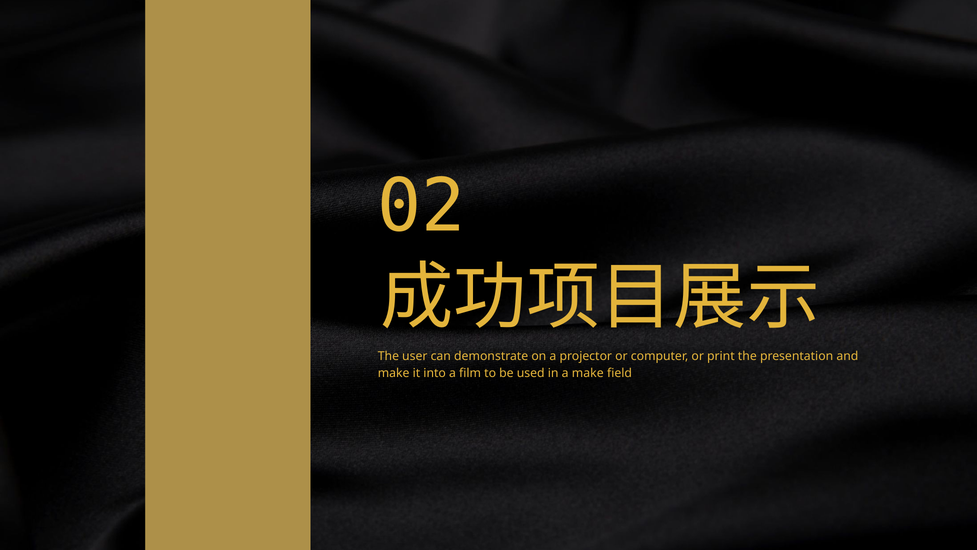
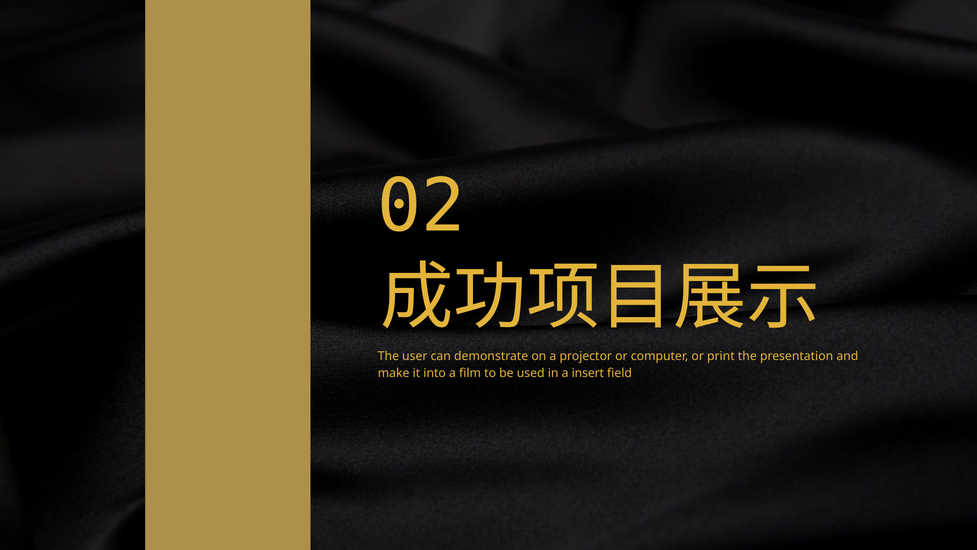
a make: make -> insert (588, 373)
